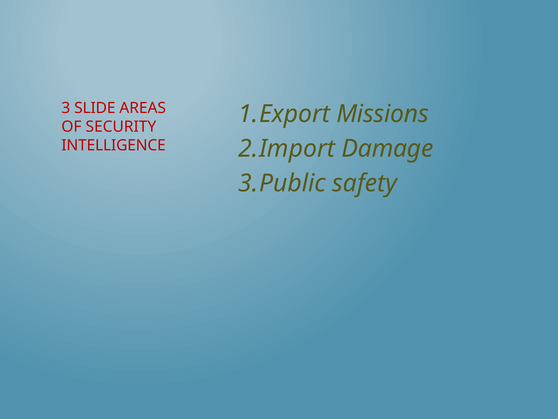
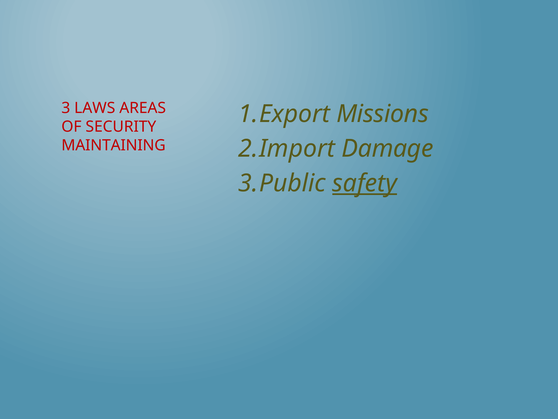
SLIDE: SLIDE -> LAWS (95, 108)
INTELLIGENCE: INTELLIGENCE -> MAINTAINING (114, 145)
safety underline: none -> present (365, 183)
